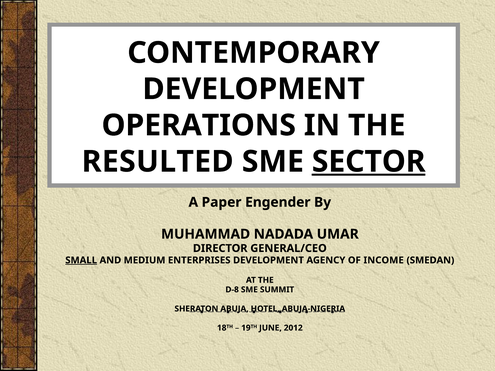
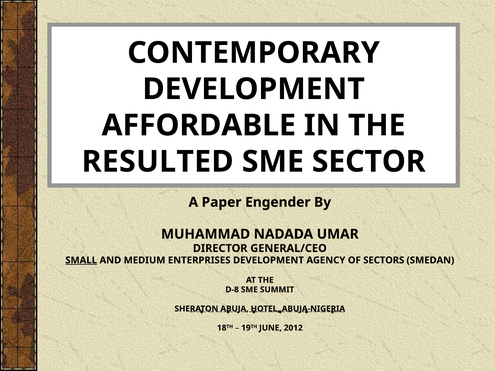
OPERATIONS: OPERATIONS -> AFFORDABLE (199, 125)
SECTOR underline: present -> none (369, 162)
INCOME: INCOME -> SECTORS (384, 260)
